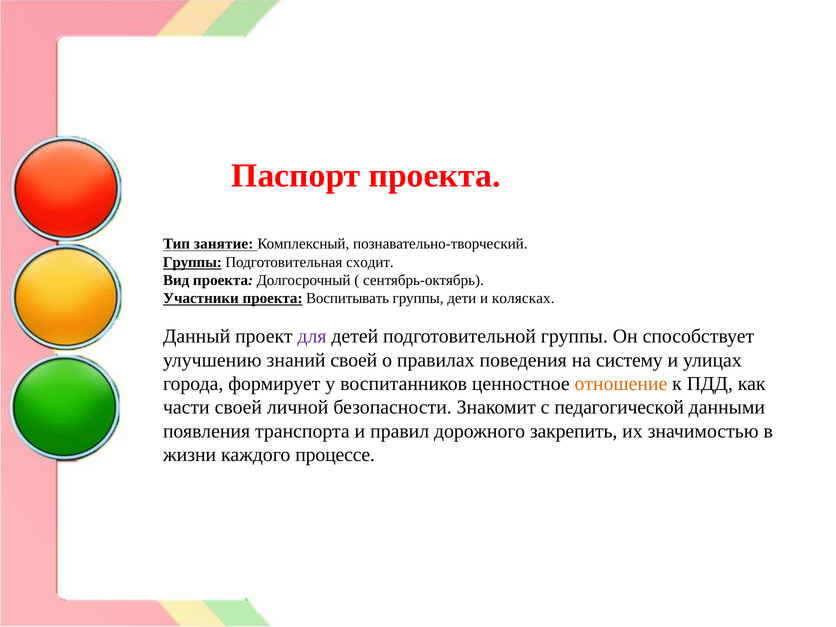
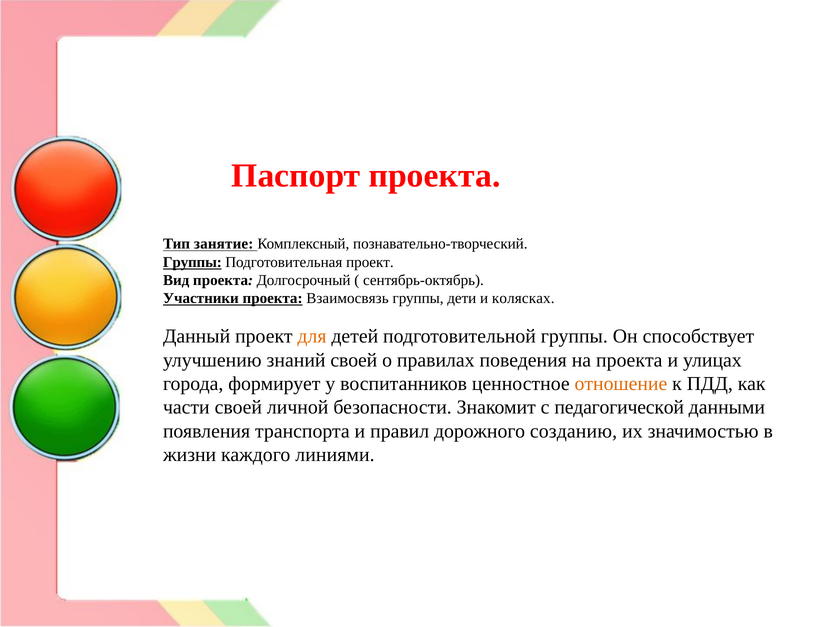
Подготовительная сходит: сходит -> проект (370, 262)
Воспитывать: Воспитывать -> Взаимосвязь (347, 298)
для colour: purple -> orange (312, 336)
на систему: систему -> проекта (629, 360)
закрепить: закрепить -> созданию (574, 431)
процессе: процессе -> линиями (335, 455)
